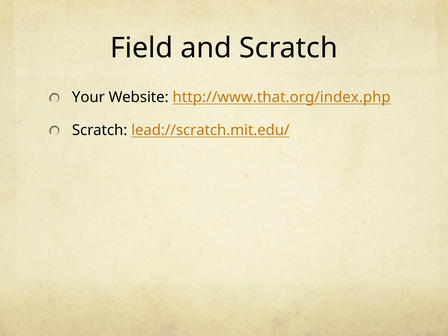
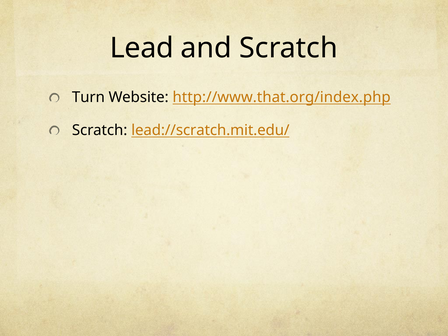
Field: Field -> Lead (142, 48)
Your: Your -> Turn (88, 97)
